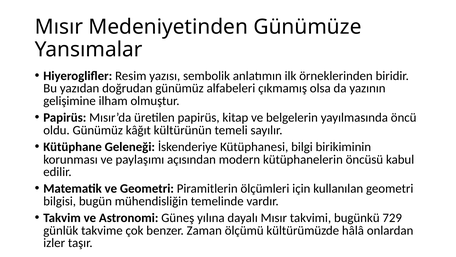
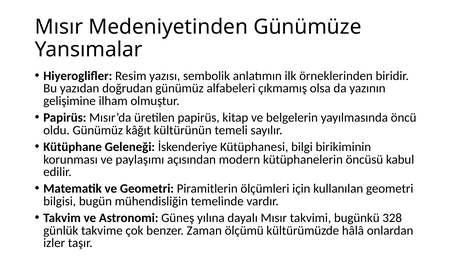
729: 729 -> 328 (392, 218)
